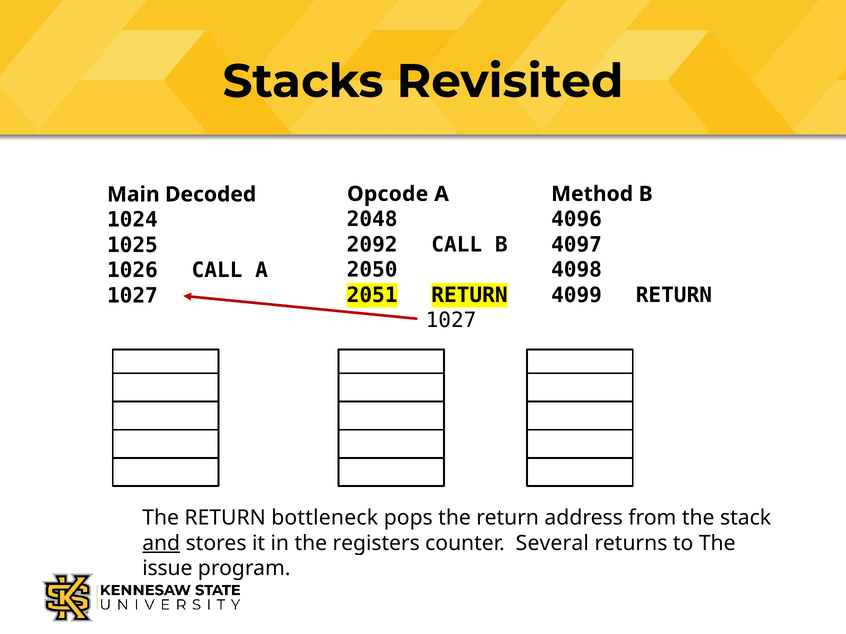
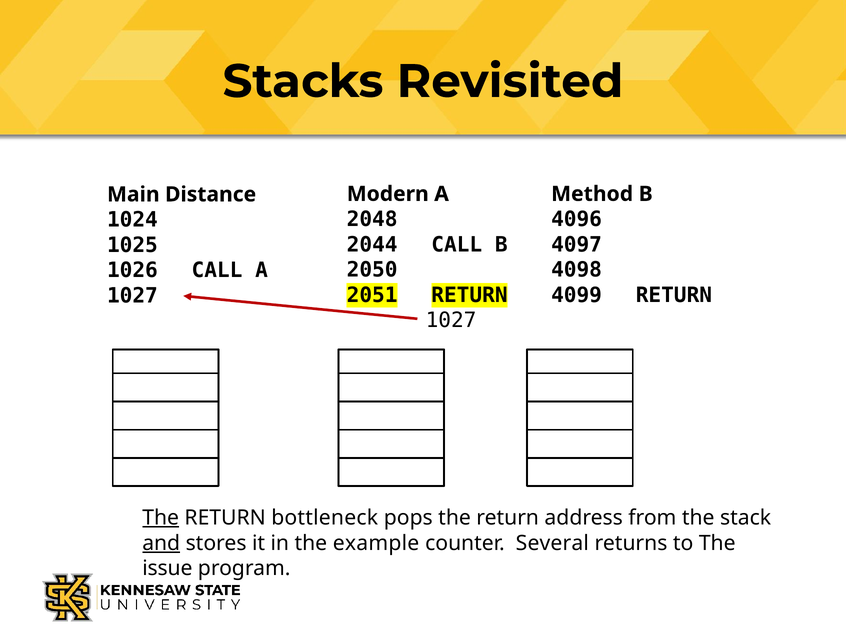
Opcode: Opcode -> Modern (388, 194)
Decoded: Decoded -> Distance (211, 195)
2092: 2092 -> 2044 (372, 245)
The underline: none -> present (161, 518)
registers: registers -> example (376, 544)
